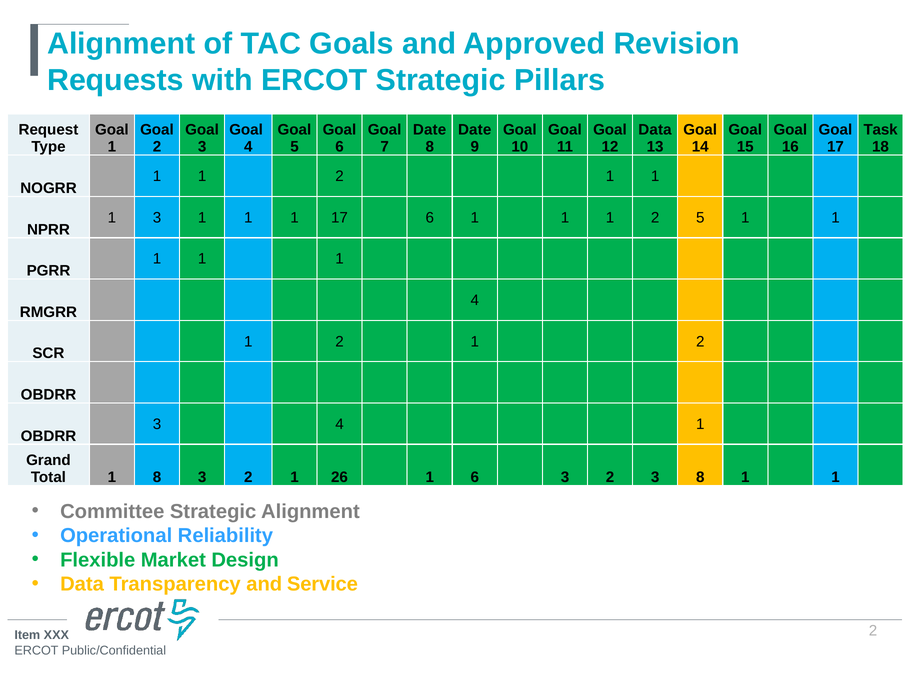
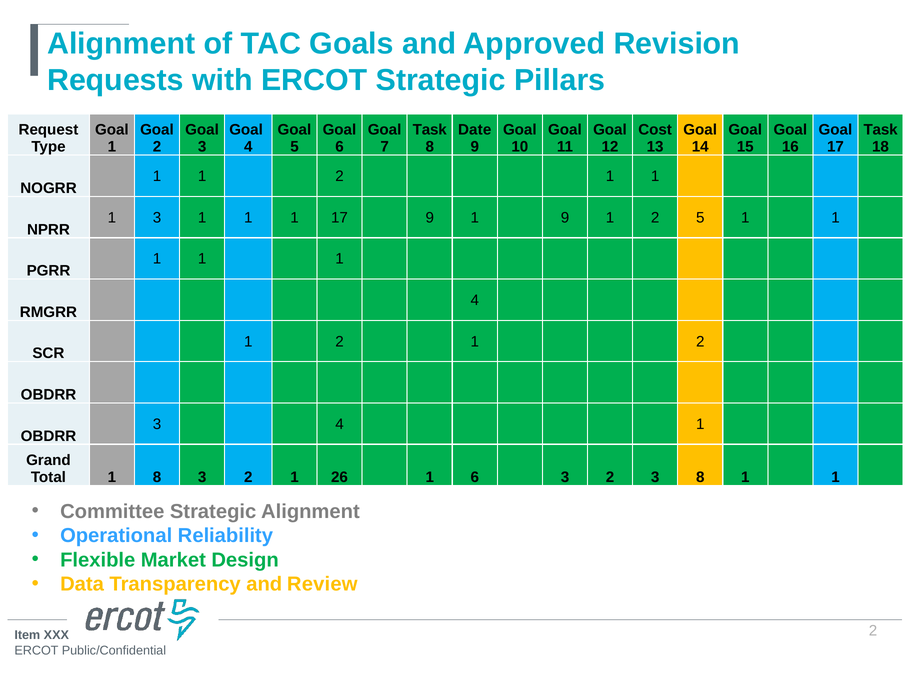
Date: Date -> Task (430, 130)
Data: Data -> Cost (655, 130)
17 6: 6 -> 9 (430, 218)
1: 1 -> 9 (565, 218)
Service: Service -> Review (322, 584)
